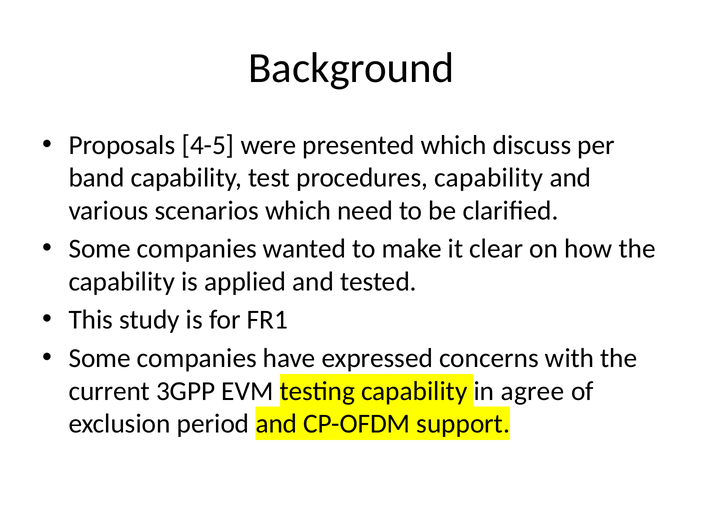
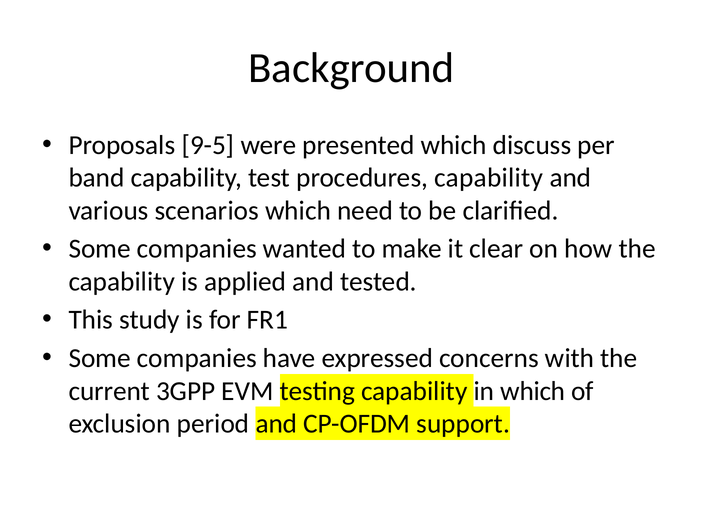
4-5: 4-5 -> 9-5 (208, 145)
in agree: agree -> which (533, 390)
